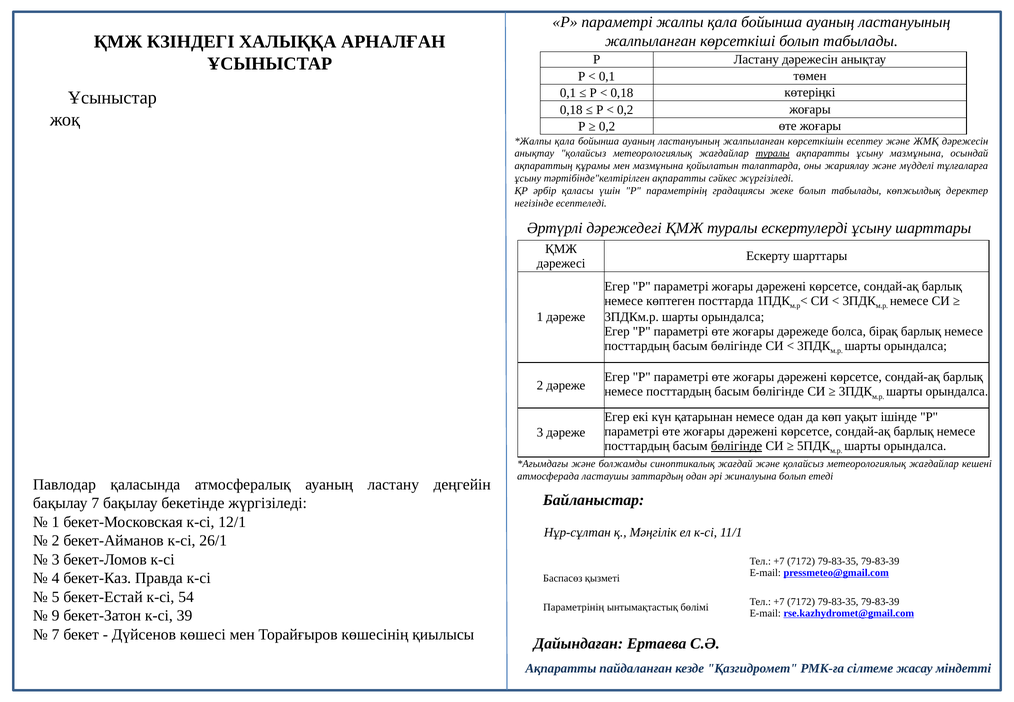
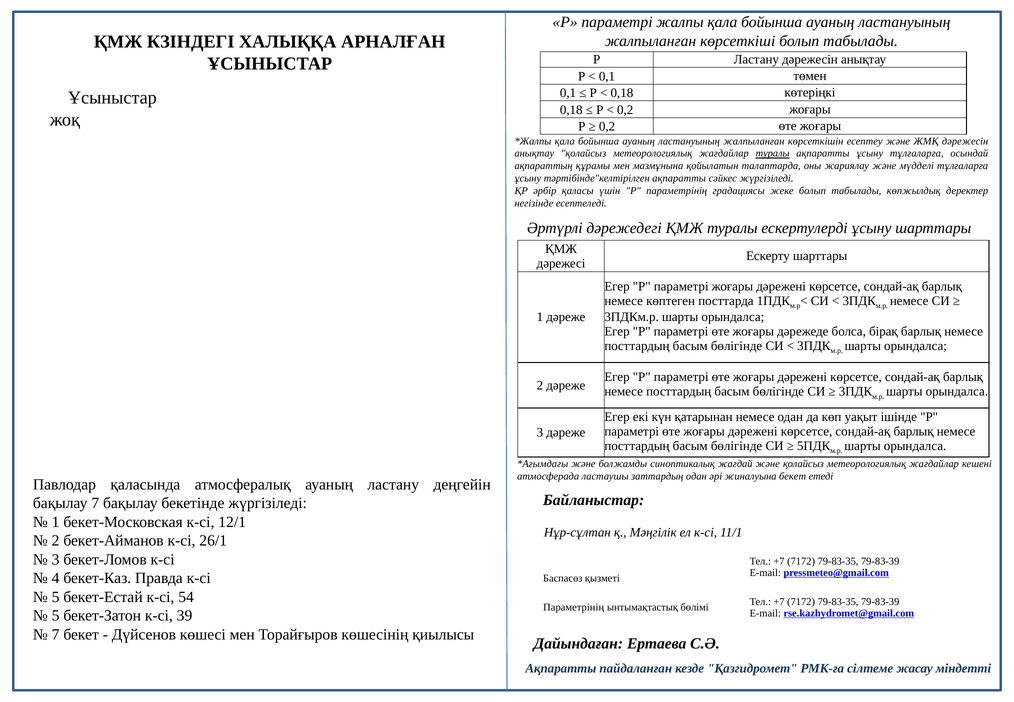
ұсыну мазмұнына: мазмұнына -> тұлғаларға (917, 154)
бөлігінде underline: present -> none (737, 446)
жиналуына болып: болып -> бекет (793, 476)
9: 9 -> 5 (56, 616)
